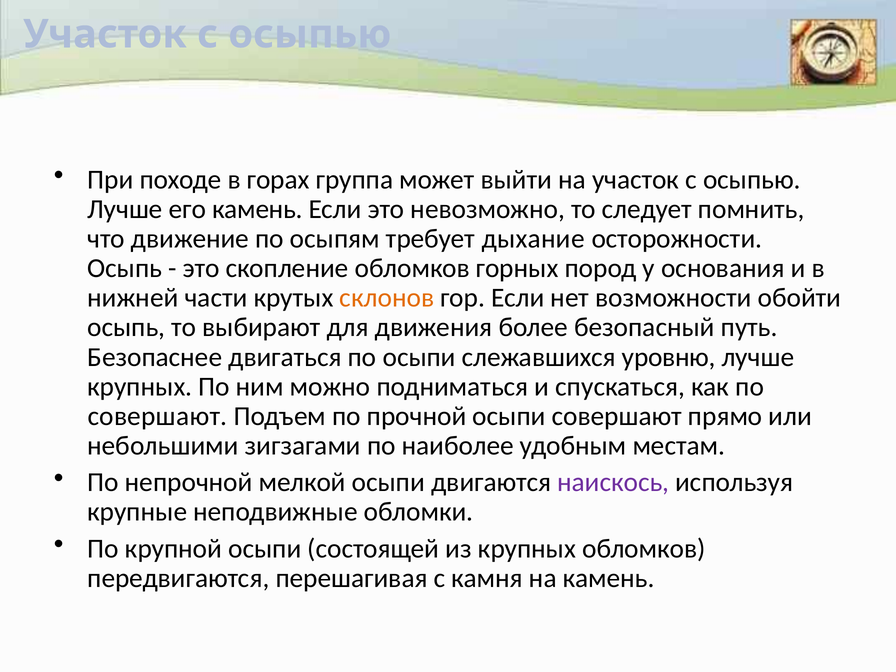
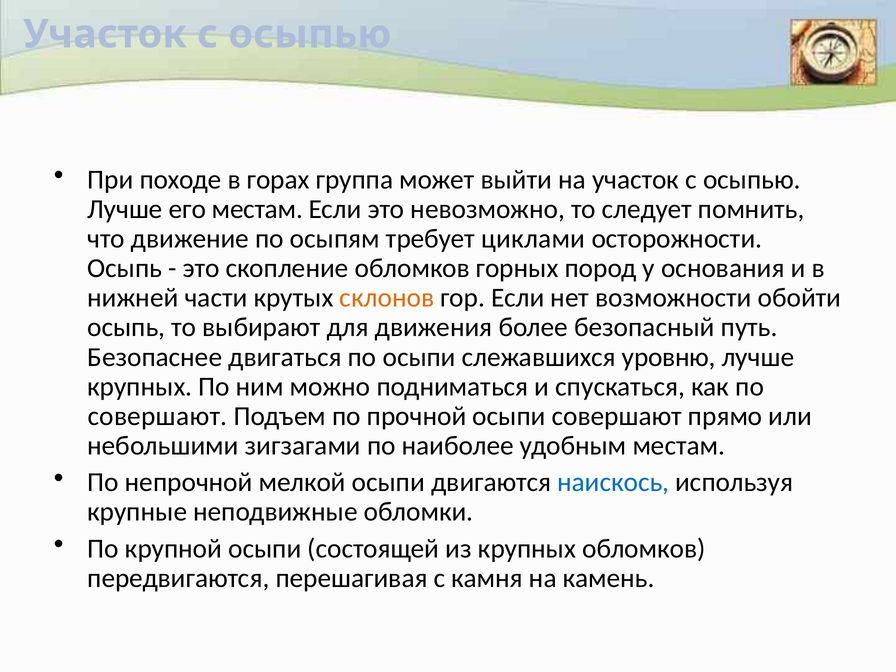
его камень: камень -> местам (257, 209)
дыхание: дыхание -> циклами (533, 239)
наискось colour: purple -> blue (613, 482)
